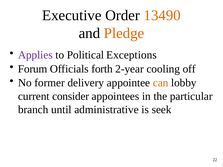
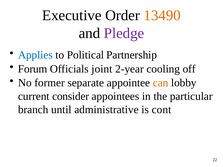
Pledge colour: orange -> purple (124, 33)
Applies colour: purple -> blue (35, 55)
Exceptions: Exceptions -> Partnership (132, 55)
forth: forth -> joint (102, 69)
delivery: delivery -> separate (86, 83)
seek: seek -> cont (162, 110)
